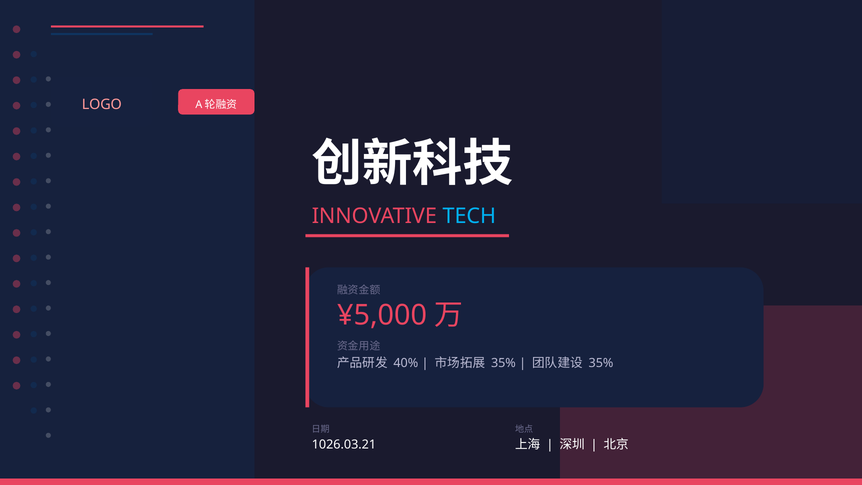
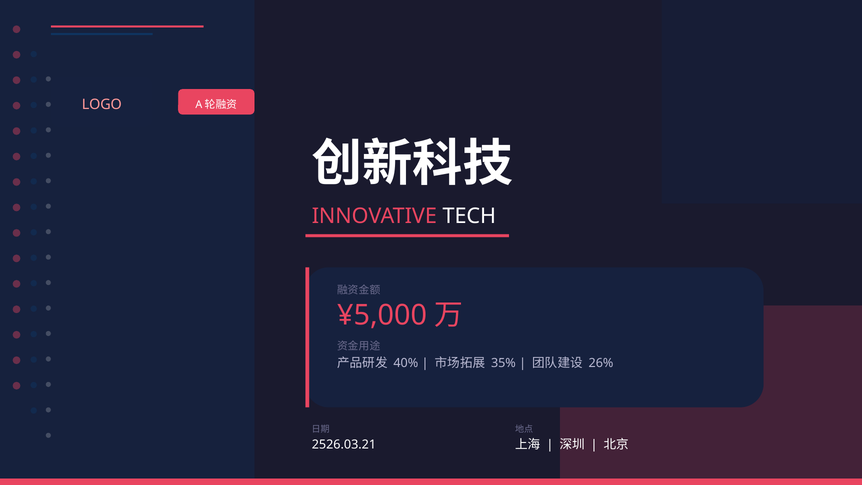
TECH colour: light blue -> white (469, 216)
35%: 35% -> 26% (601, 363)
1026.03.21: 1026.03.21 -> 2526.03.21 (344, 444)
